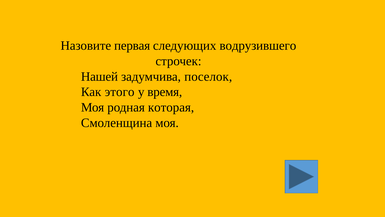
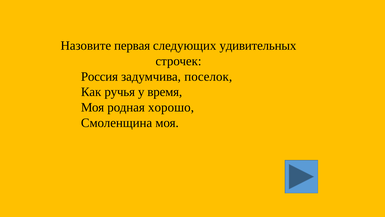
водрузившего: водрузившего -> удивительных (258, 46)
Нашей: Нашей -> Россия (99, 76)
этого: этого -> ручья (120, 92)
которая: которая -> хорошо (171, 107)
